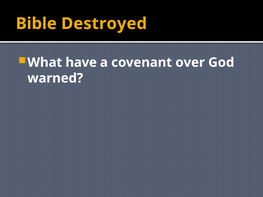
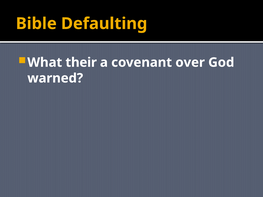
Destroyed: Destroyed -> Defaulting (104, 24)
have: have -> their (81, 62)
